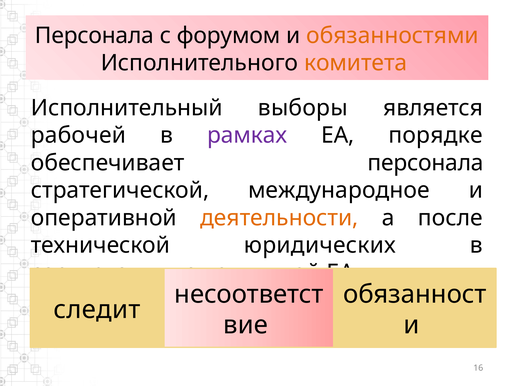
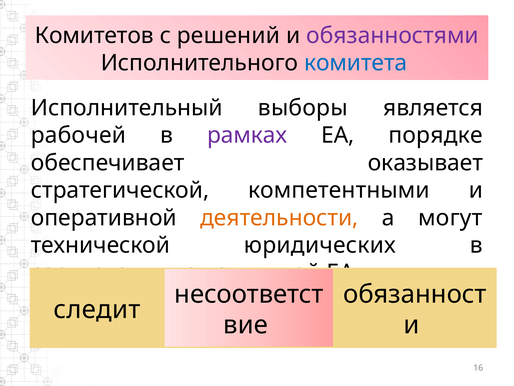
Персонала: Персонала -> Комитетов (94, 35)
форумом: форумом -> решений (228, 35)
обязанностями colour: orange -> purple (392, 35)
комитета colour: orange -> blue (356, 63)
обеспечивает персонала: персонала -> оказывает (425, 163)
международное: международное -> компетентными (339, 190)
после: после -> могут (450, 218)
